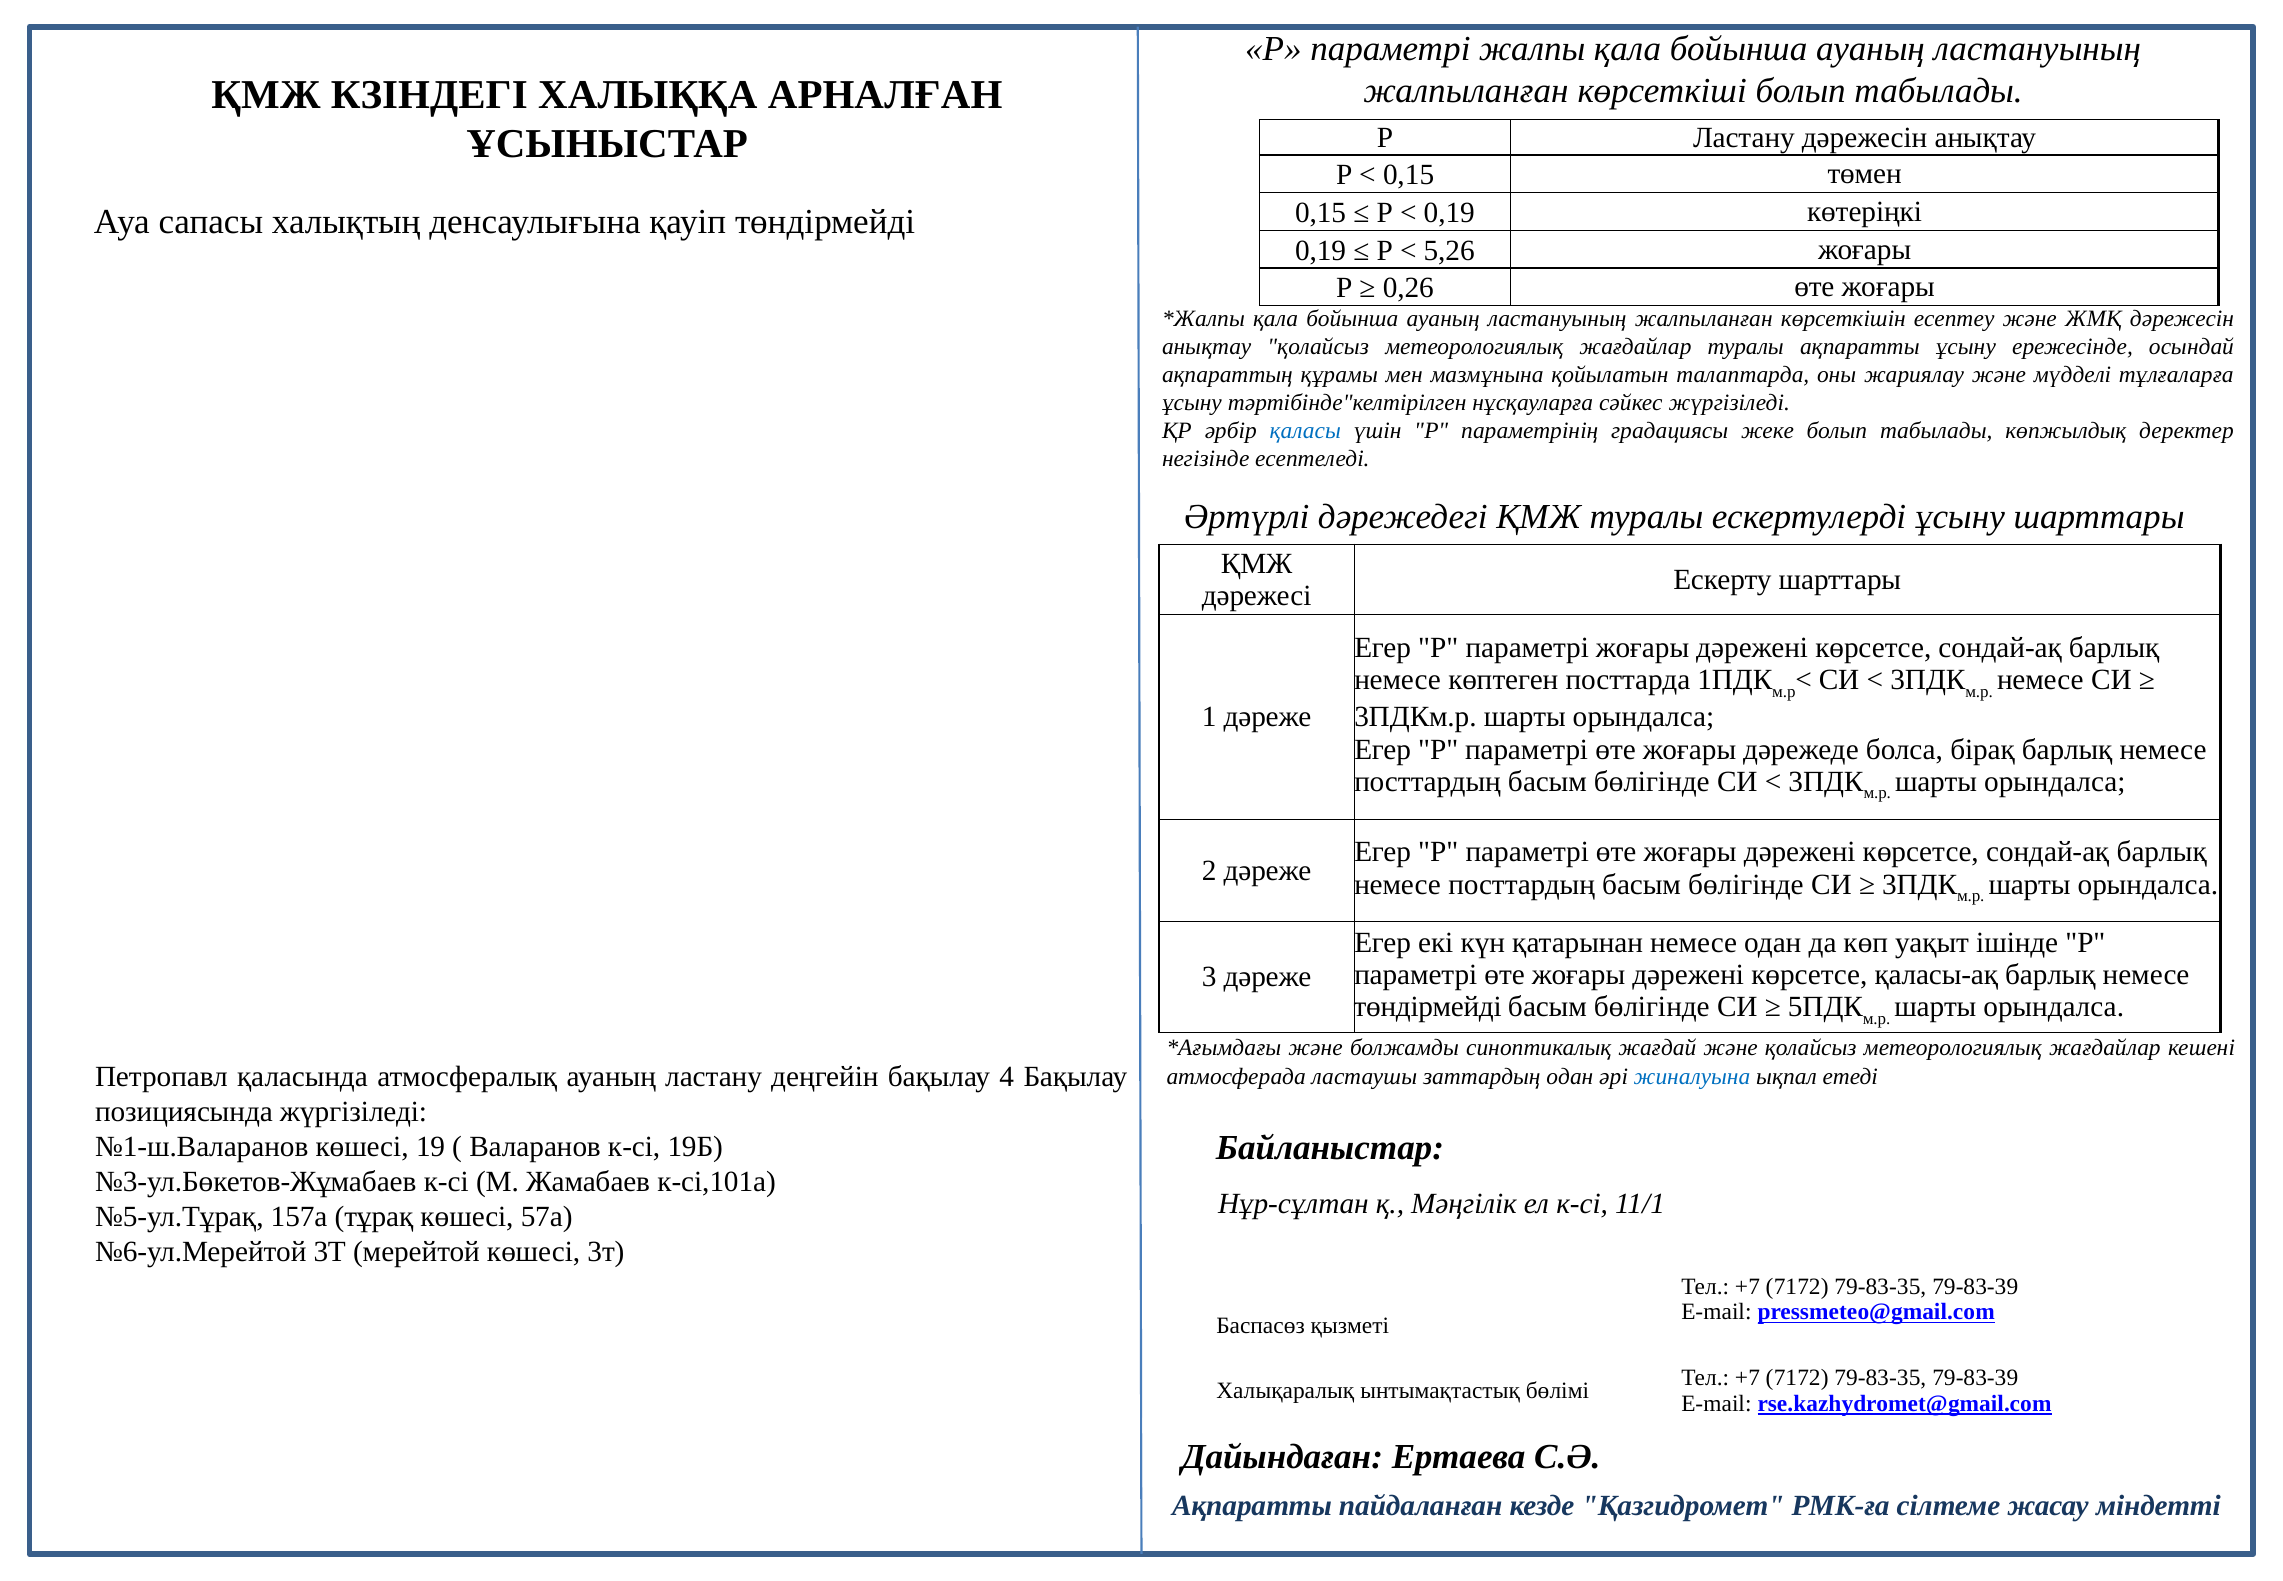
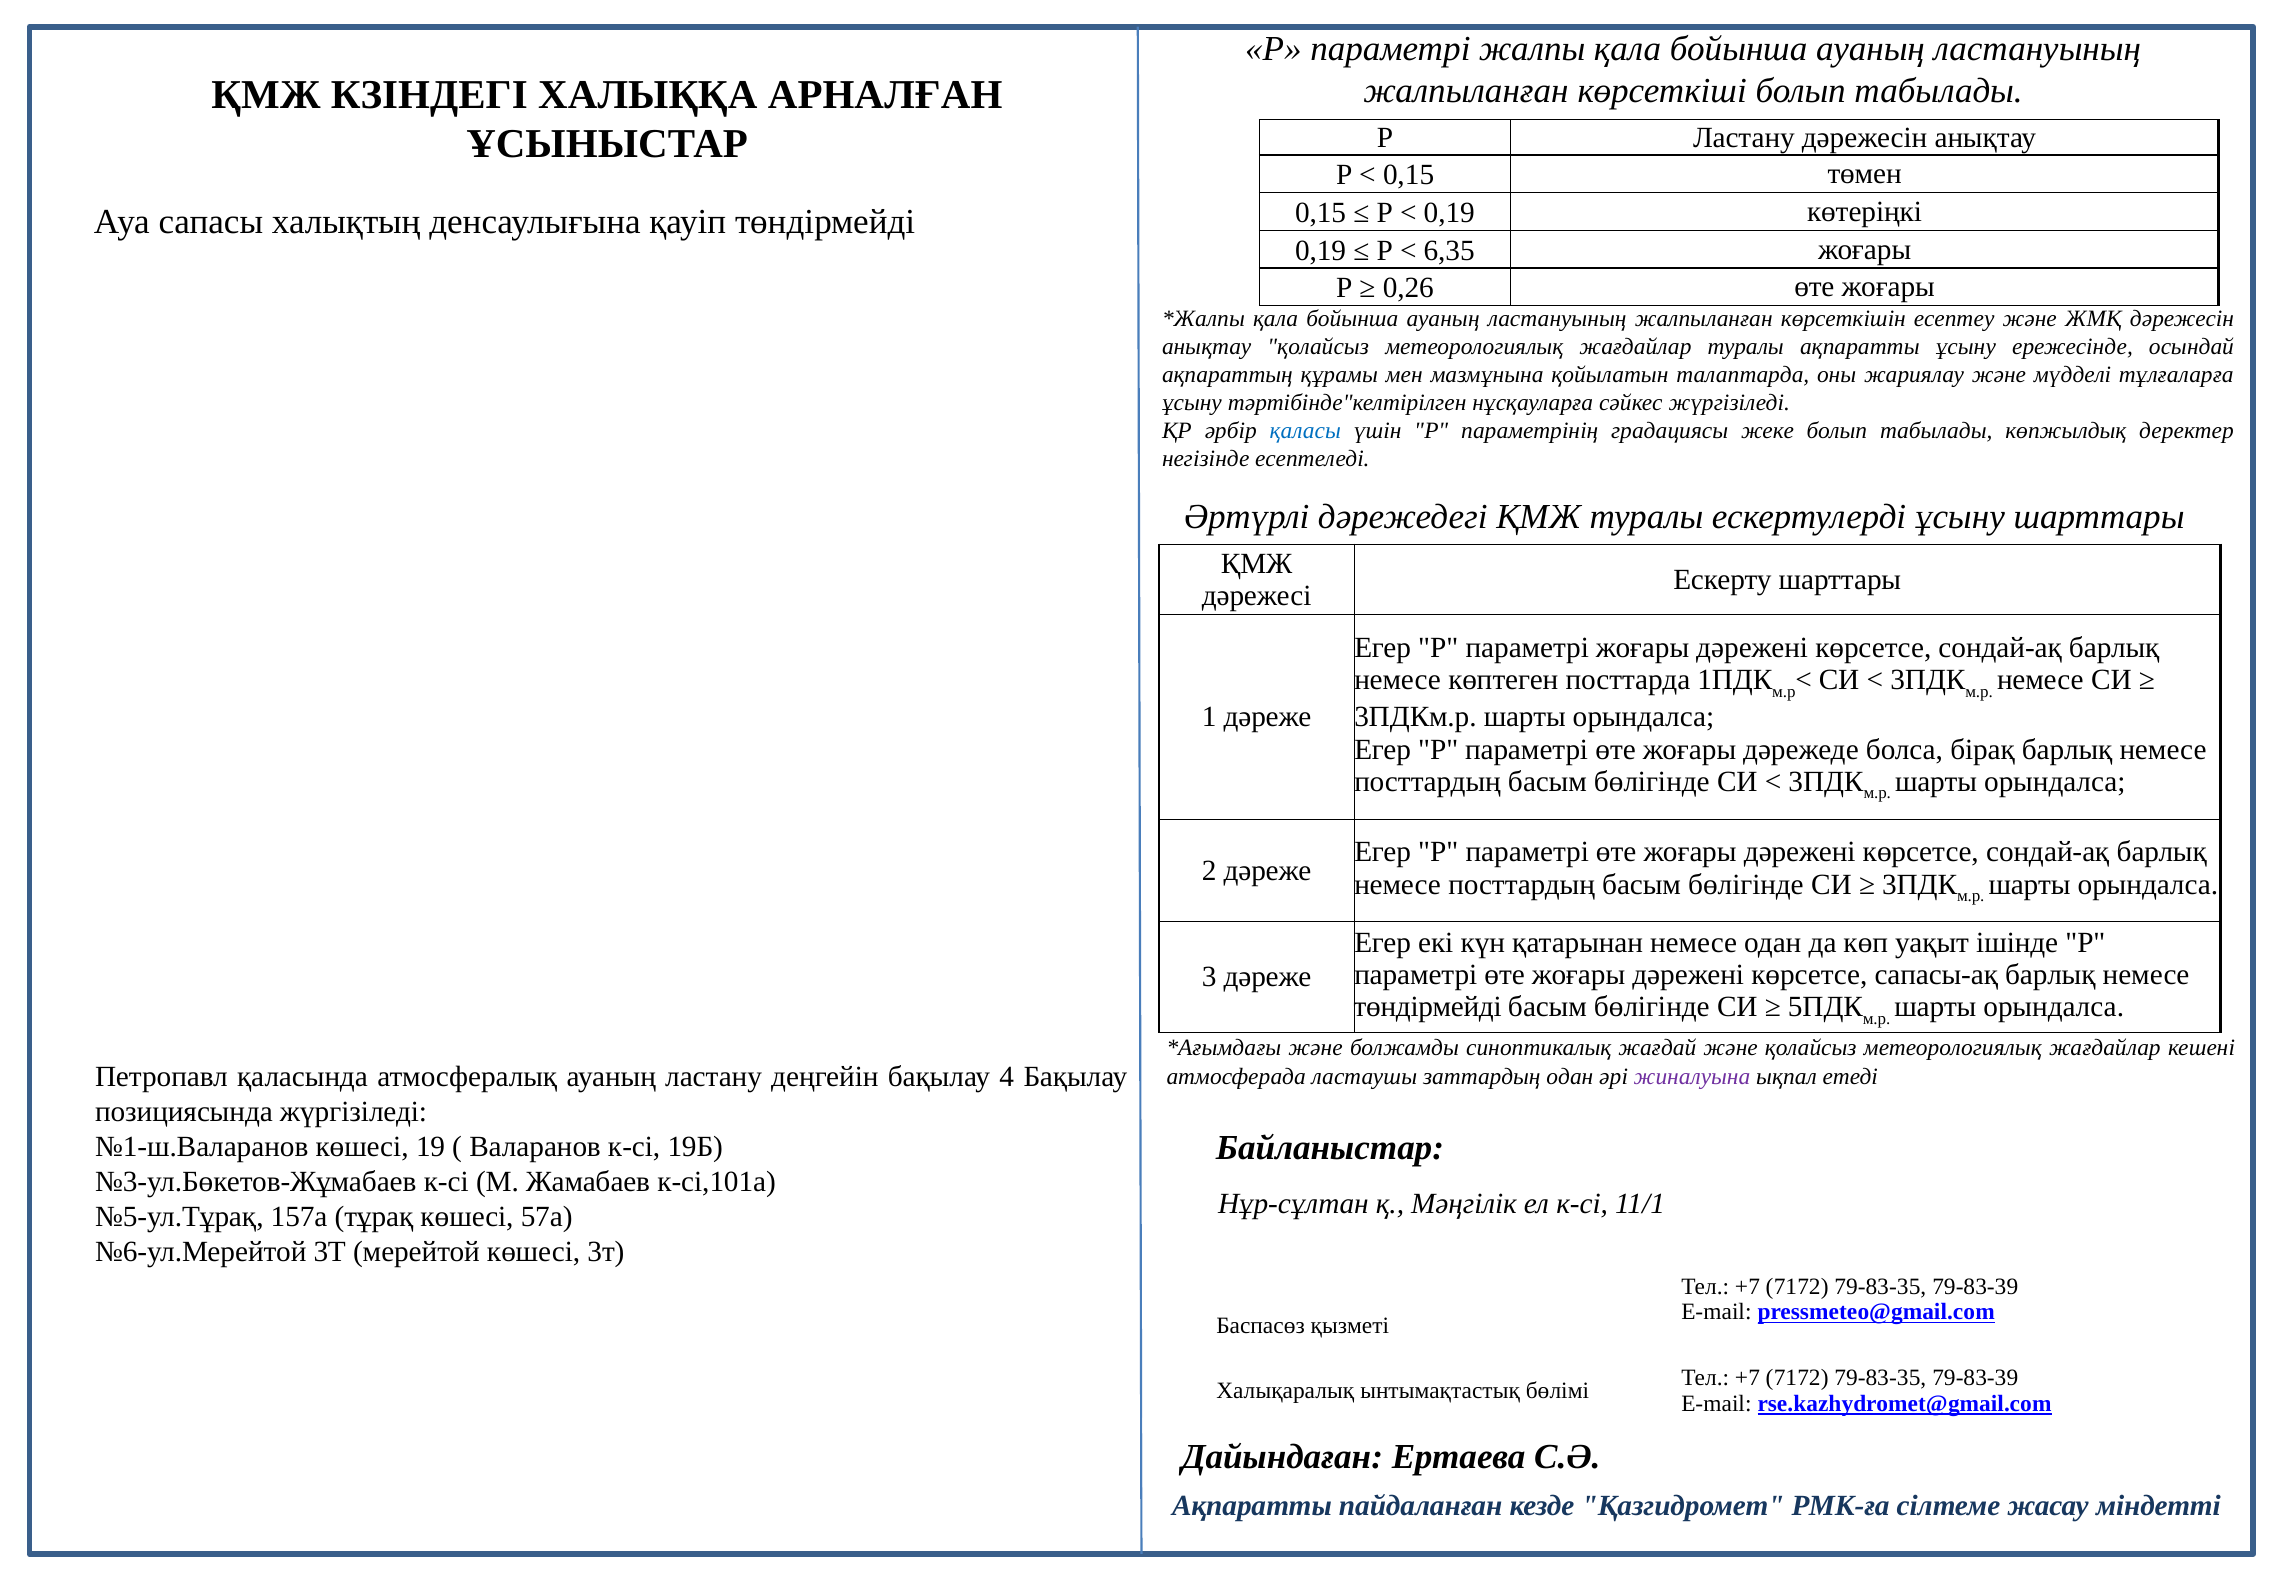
5,26: 5,26 -> 6,35 (1449, 251)
қаласы-ақ: қаласы-ақ -> сапасы-ақ (1936, 974)
жиналуына colour: blue -> purple (1692, 1076)
